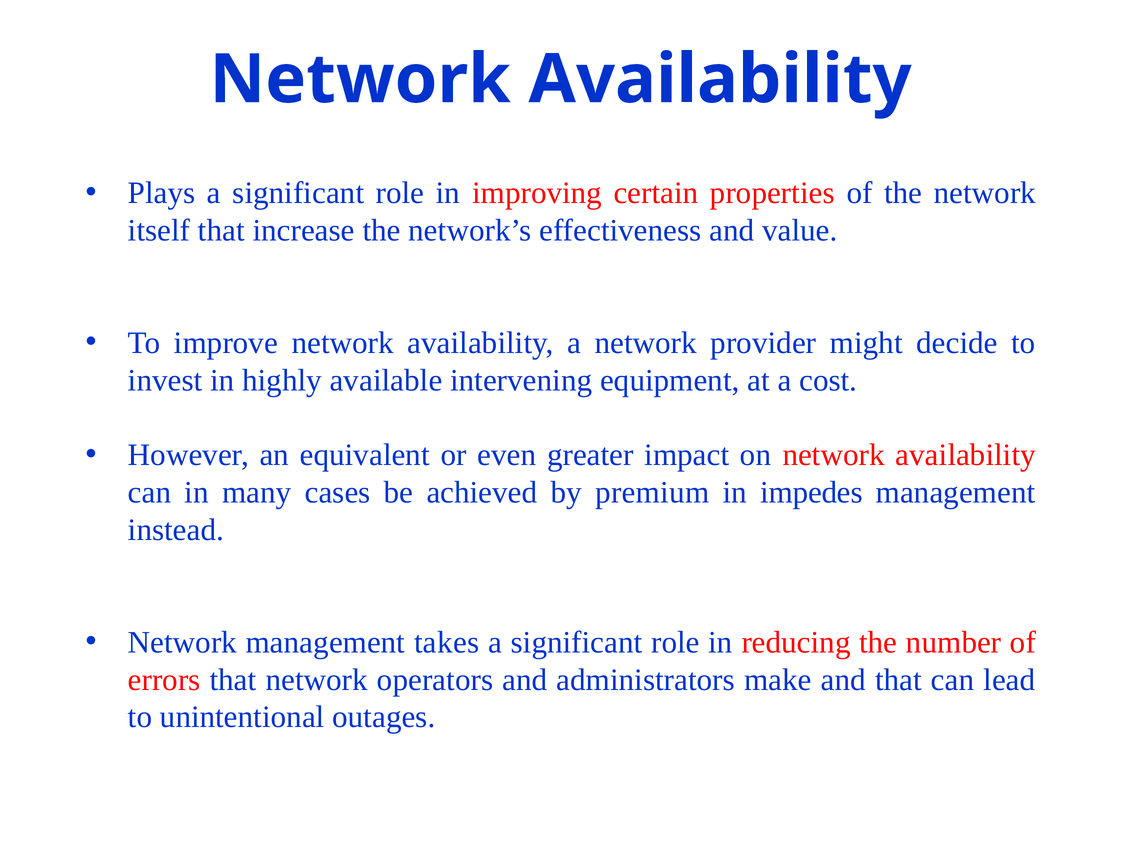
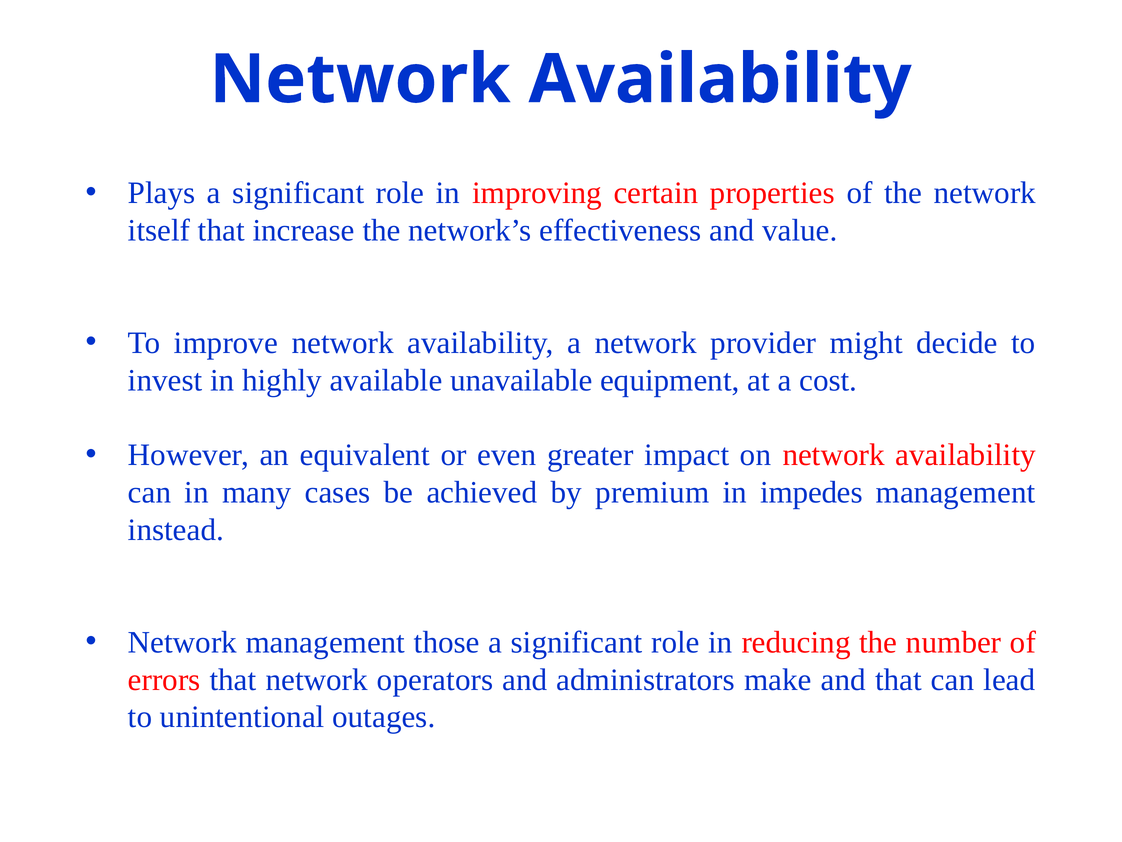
intervening: intervening -> unavailable (521, 380)
takes: takes -> those (447, 642)
